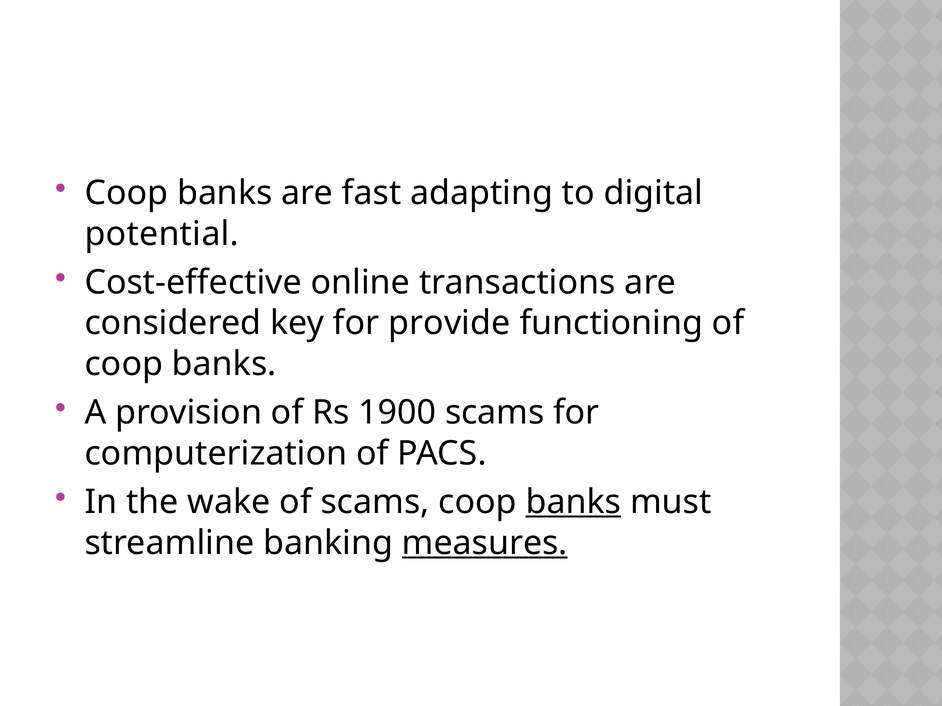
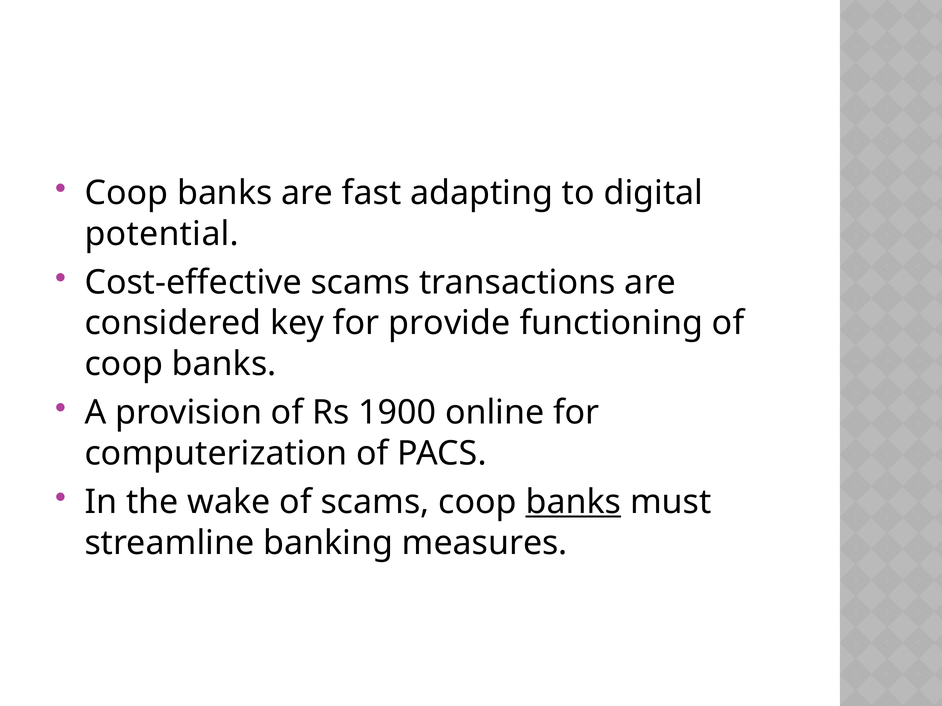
Cost-effective online: online -> scams (360, 283)
1900 scams: scams -> online (495, 413)
measures underline: present -> none (485, 543)
